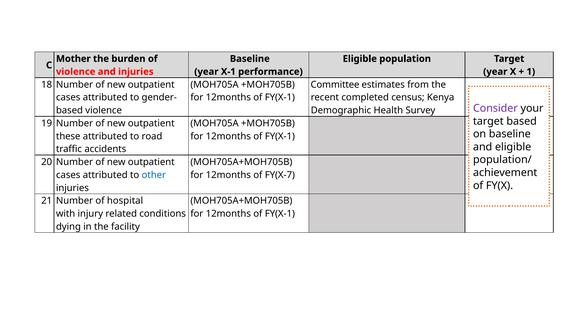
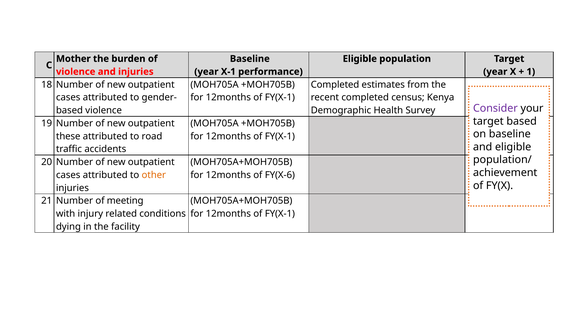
Committee: Committee -> Completed (335, 85)
other colour: blue -> orange (154, 175)
FY(X-7: FY(X-7 -> FY(X-6 (280, 175)
hospital: hospital -> meeting (125, 201)
